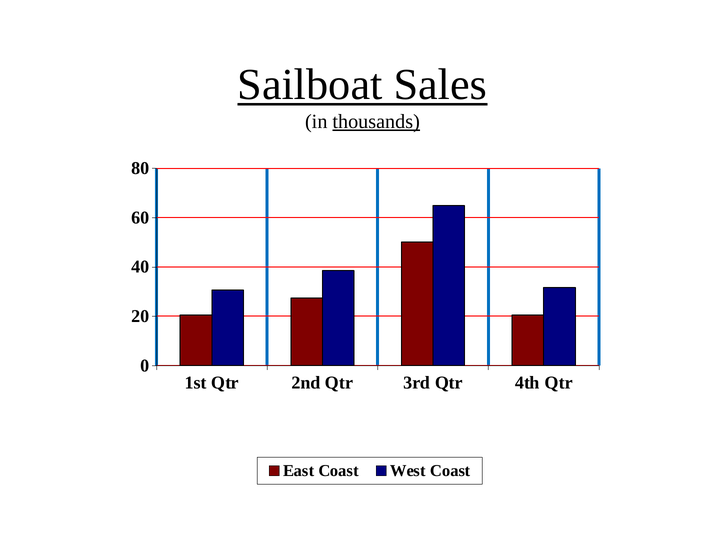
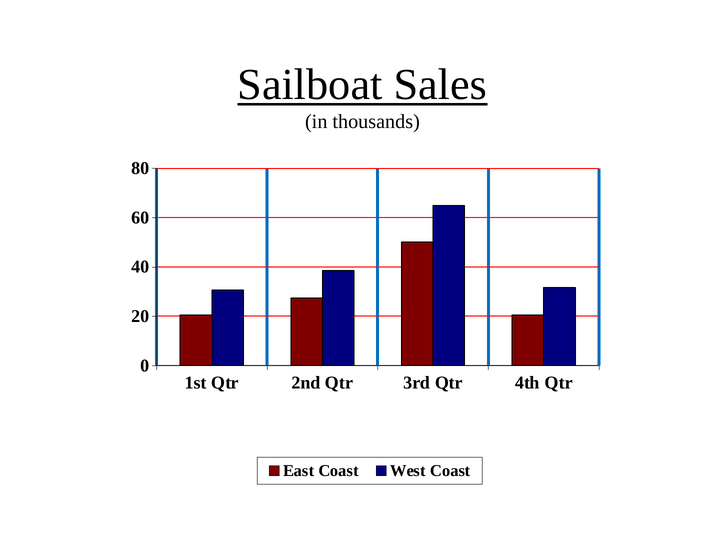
thousands underline: present -> none (376, 122)
